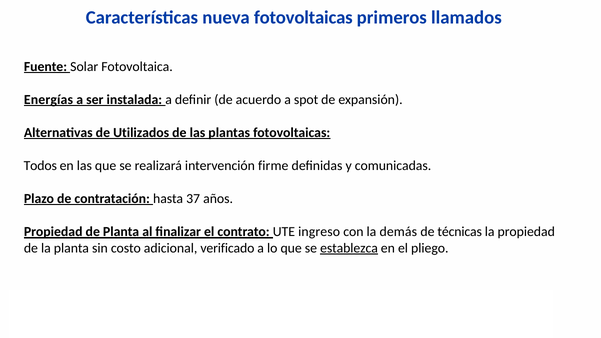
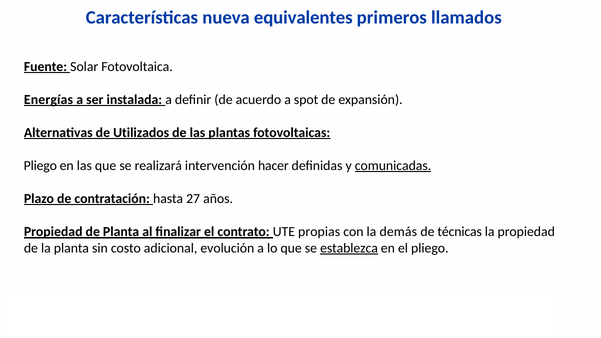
nueva fotovoltaicas: fotovoltaicas -> equivalentes (303, 17)
Todos: Todos -> Pliego (40, 166)
firme: firme -> hacer (273, 166)
comunicadas underline: none -> present (393, 166)
37: 37 -> 27 (193, 199)
ingreso: ingreso -> propias (319, 232)
verificado: verificado -> evolución (227, 248)
